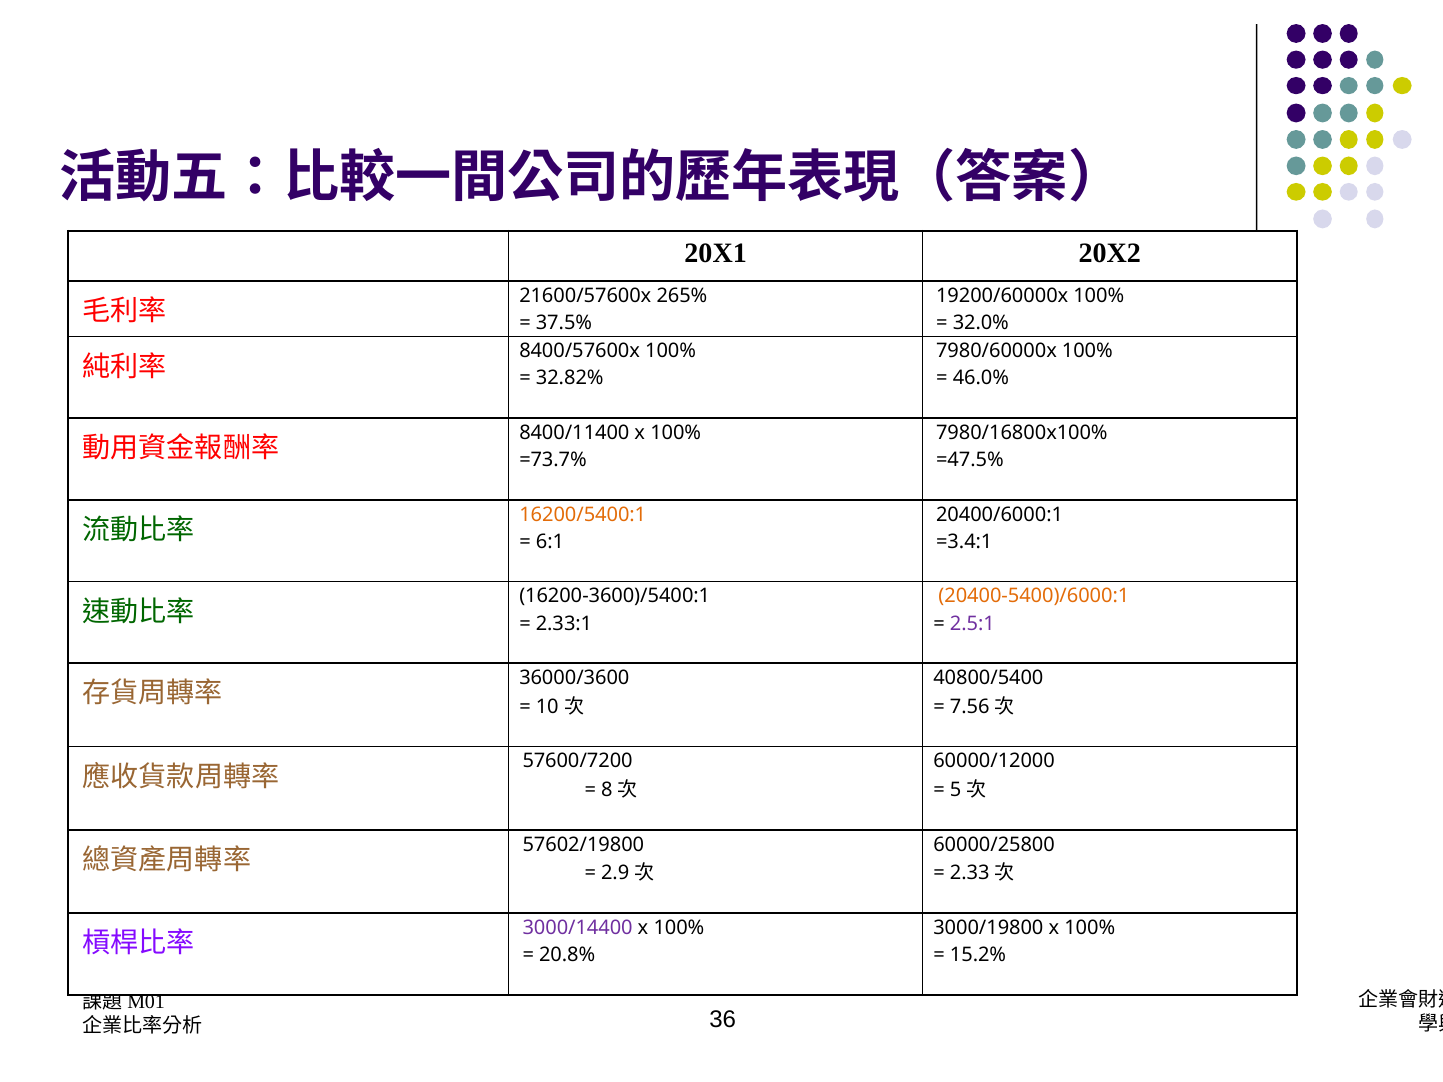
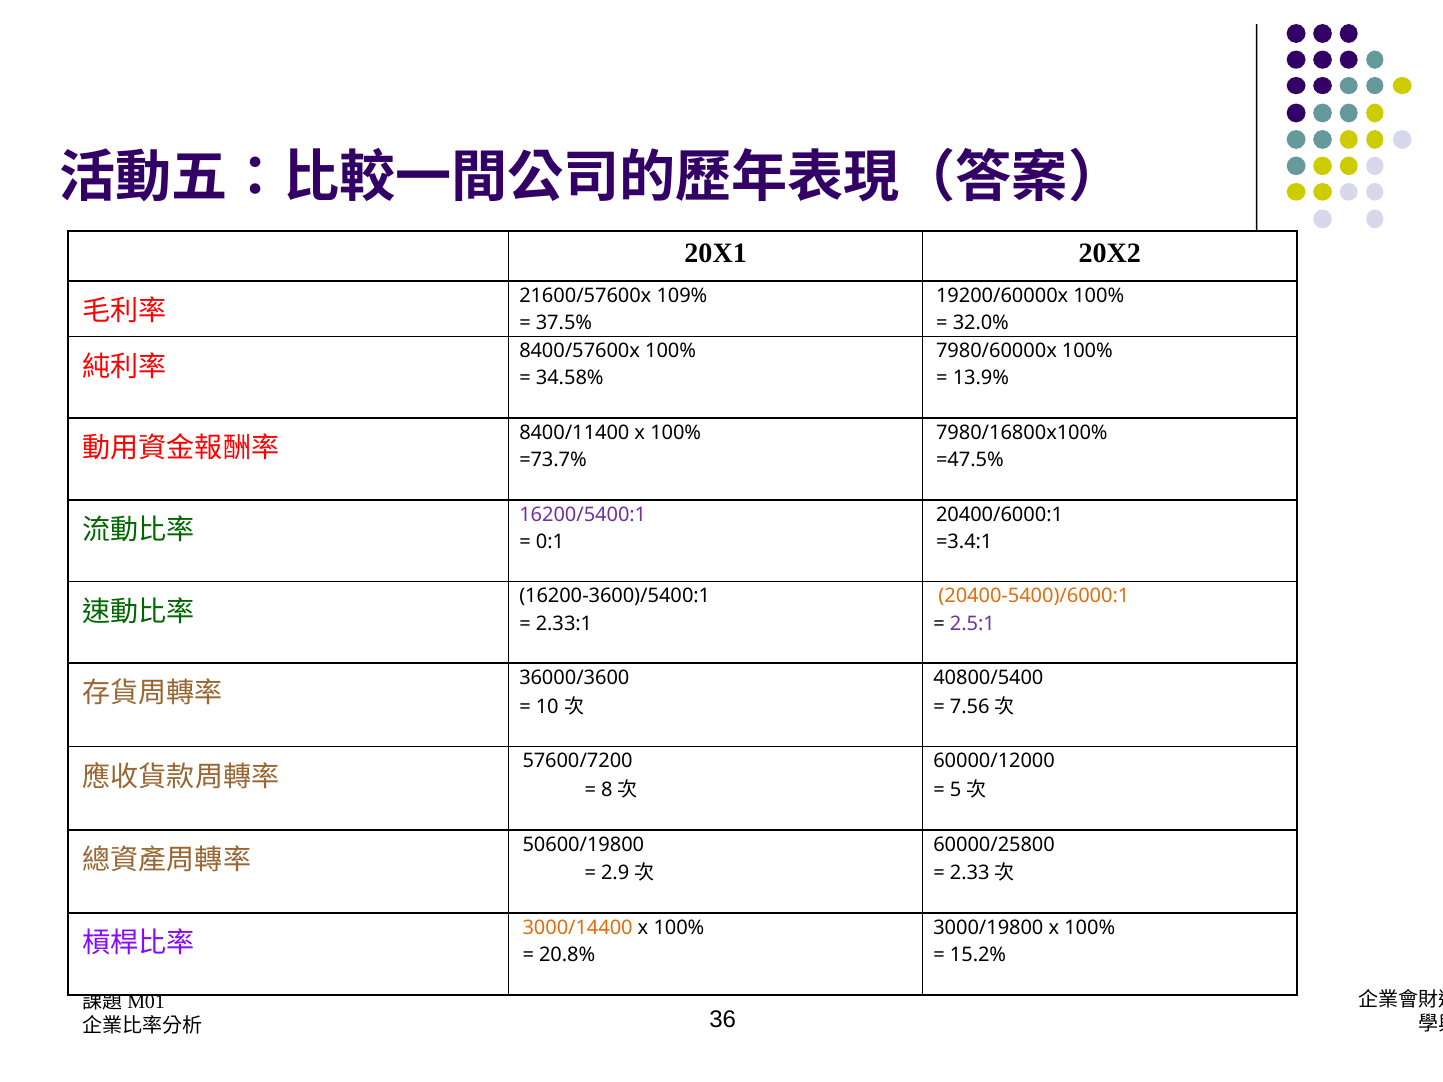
265%: 265% -> 109% (682, 296)
32.82%: 32.82% -> 34.58% (570, 378)
46.0%: 46.0% -> 13.9% (981, 378)
16200/5400:1 colour: orange -> purple (583, 515)
6:1: 6:1 -> 0:1 (550, 542)
57602/19800: 57602/19800 -> 50600/19800 (583, 845)
3000/14400 colour: purple -> orange (578, 928)
